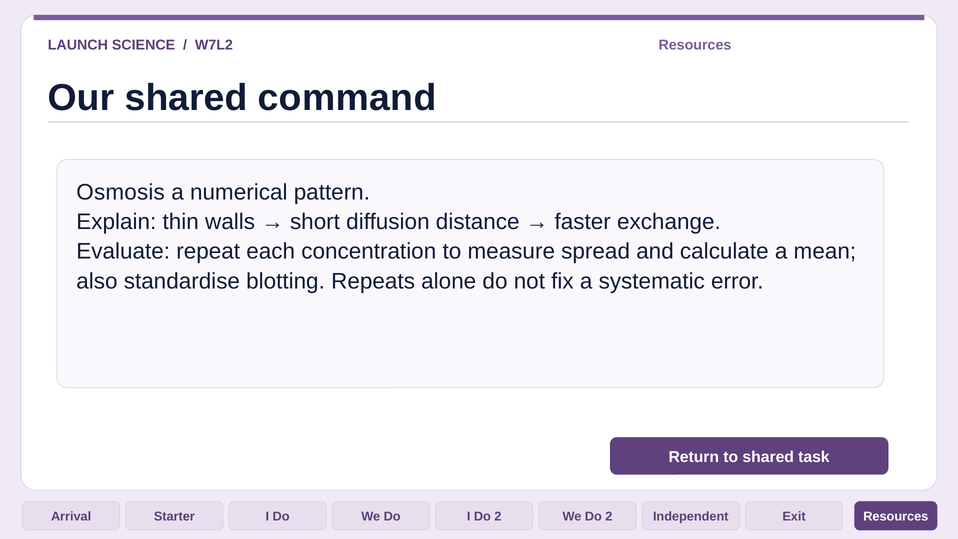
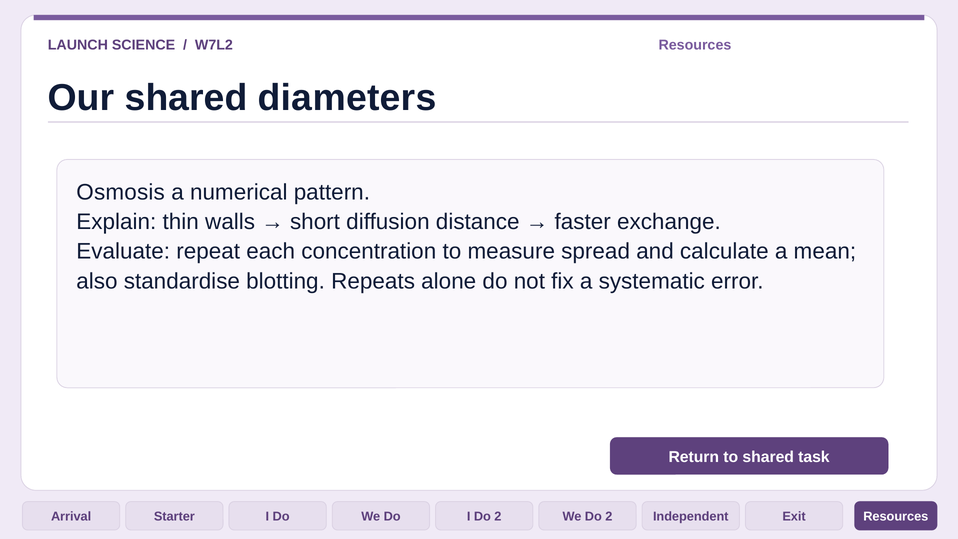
command: command -> diameters (347, 98)
